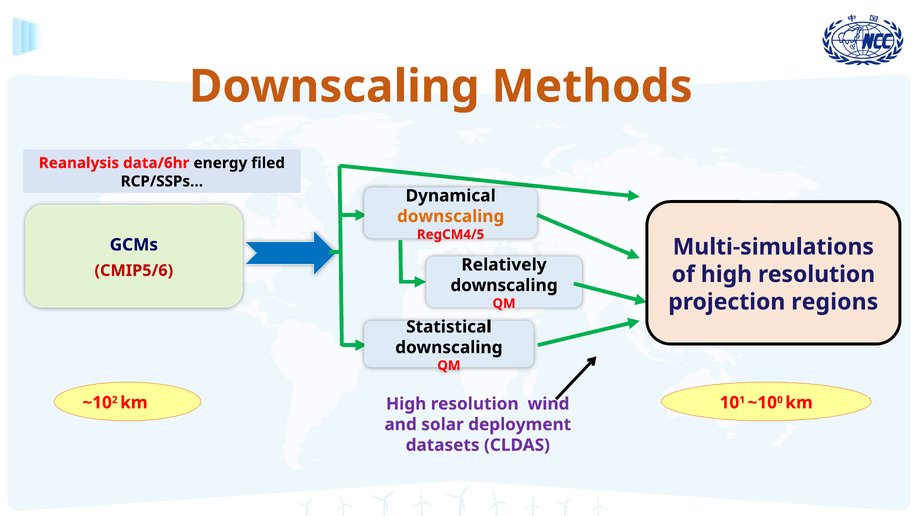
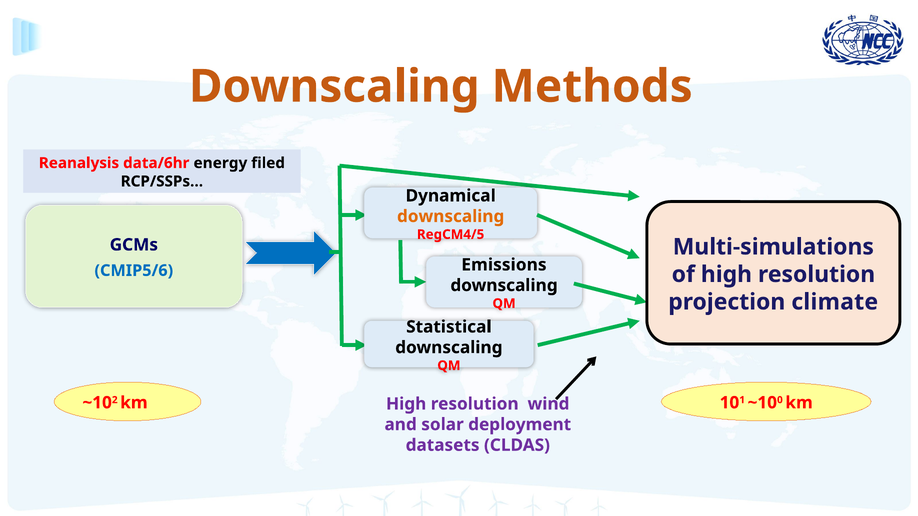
Relatively: Relatively -> Emissions (504, 265)
CMIP5/6 colour: red -> blue (134, 271)
regions: regions -> climate (835, 302)
